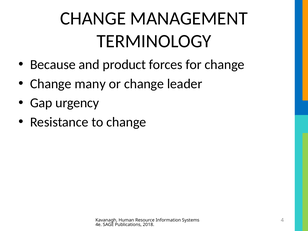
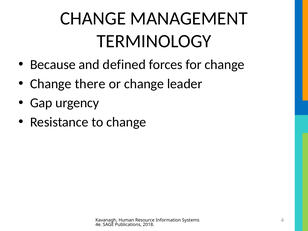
product: product -> defined (124, 65)
many: many -> there (90, 84)
